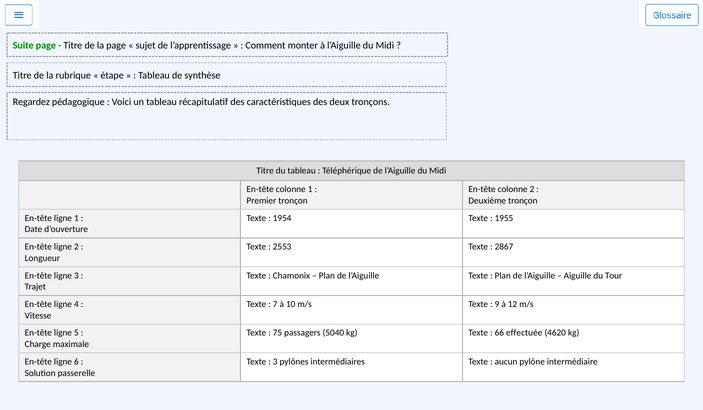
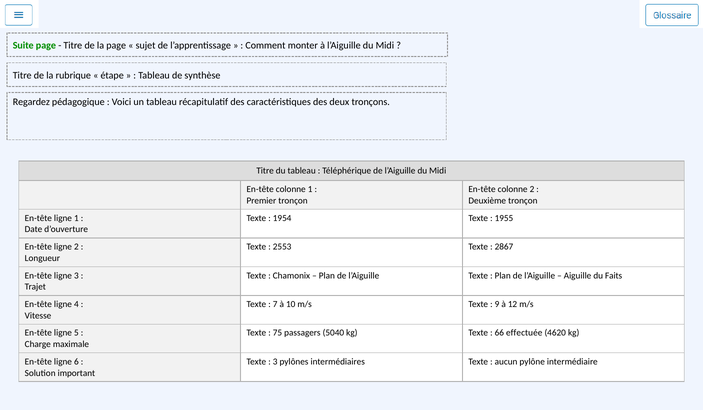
Tour: Tour -> Faits (614, 276)
passerelle: passerelle -> important (76, 373)
